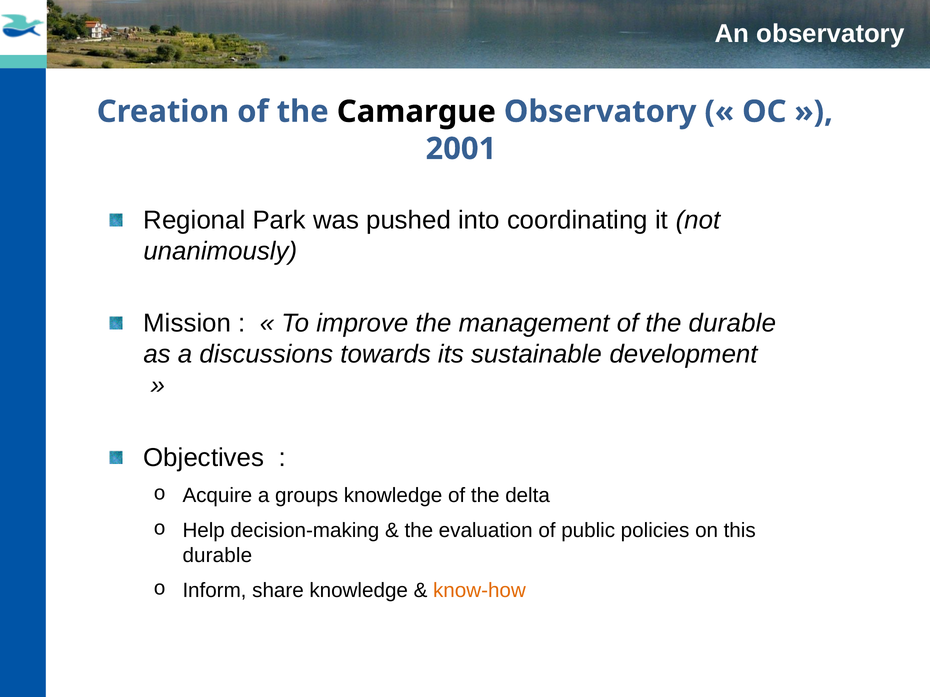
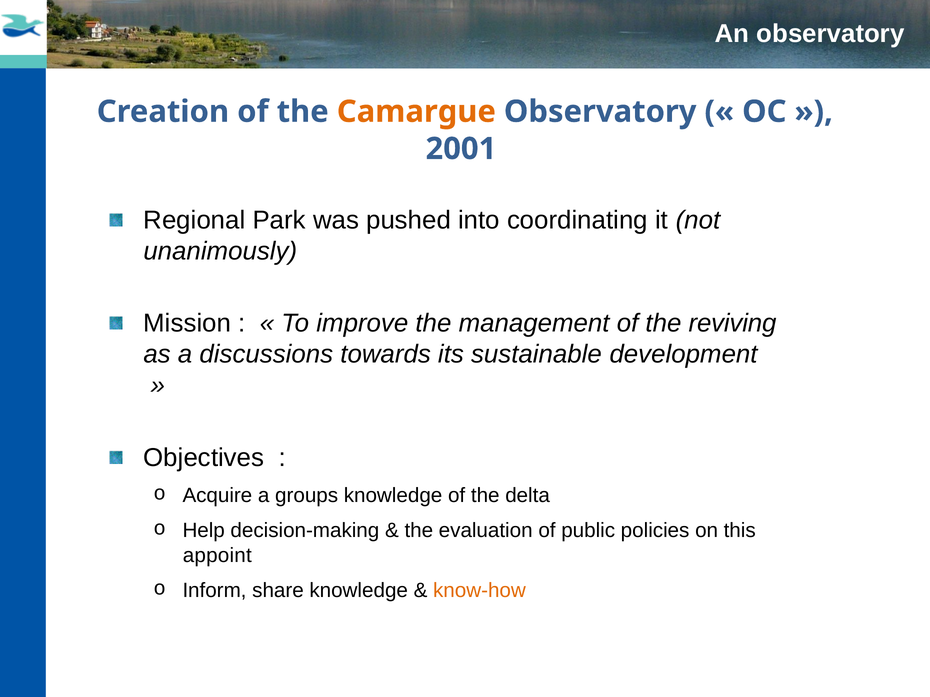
Camargue colour: black -> orange (416, 112)
the durable: durable -> reviving (733, 324)
durable: durable -> appoint (217, 556)
